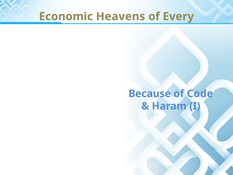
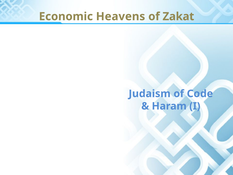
Every: Every -> Zakat (178, 16)
Because: Because -> Judaism (150, 94)
